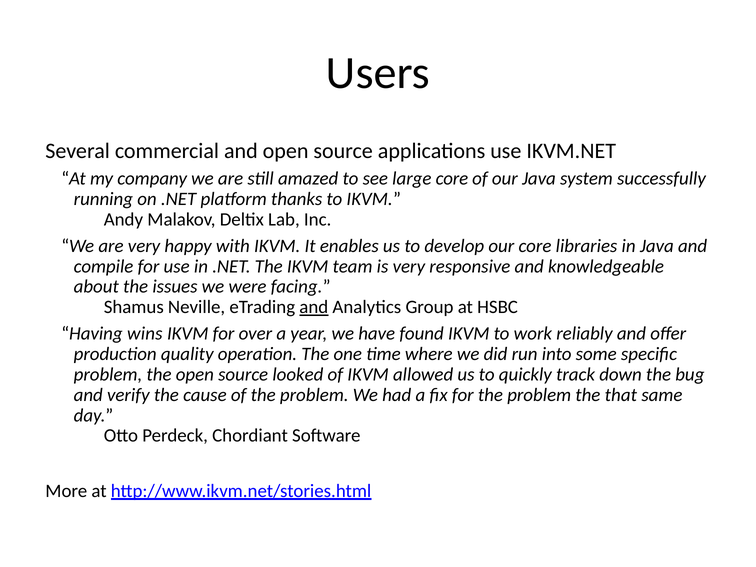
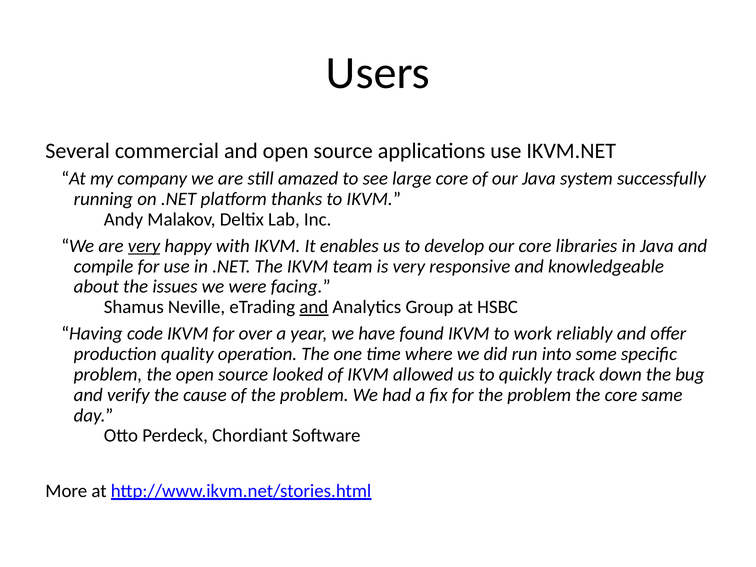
very underline: none -> present (144, 246)
wins: wins -> code (145, 334)
the that: that -> core (621, 395)
